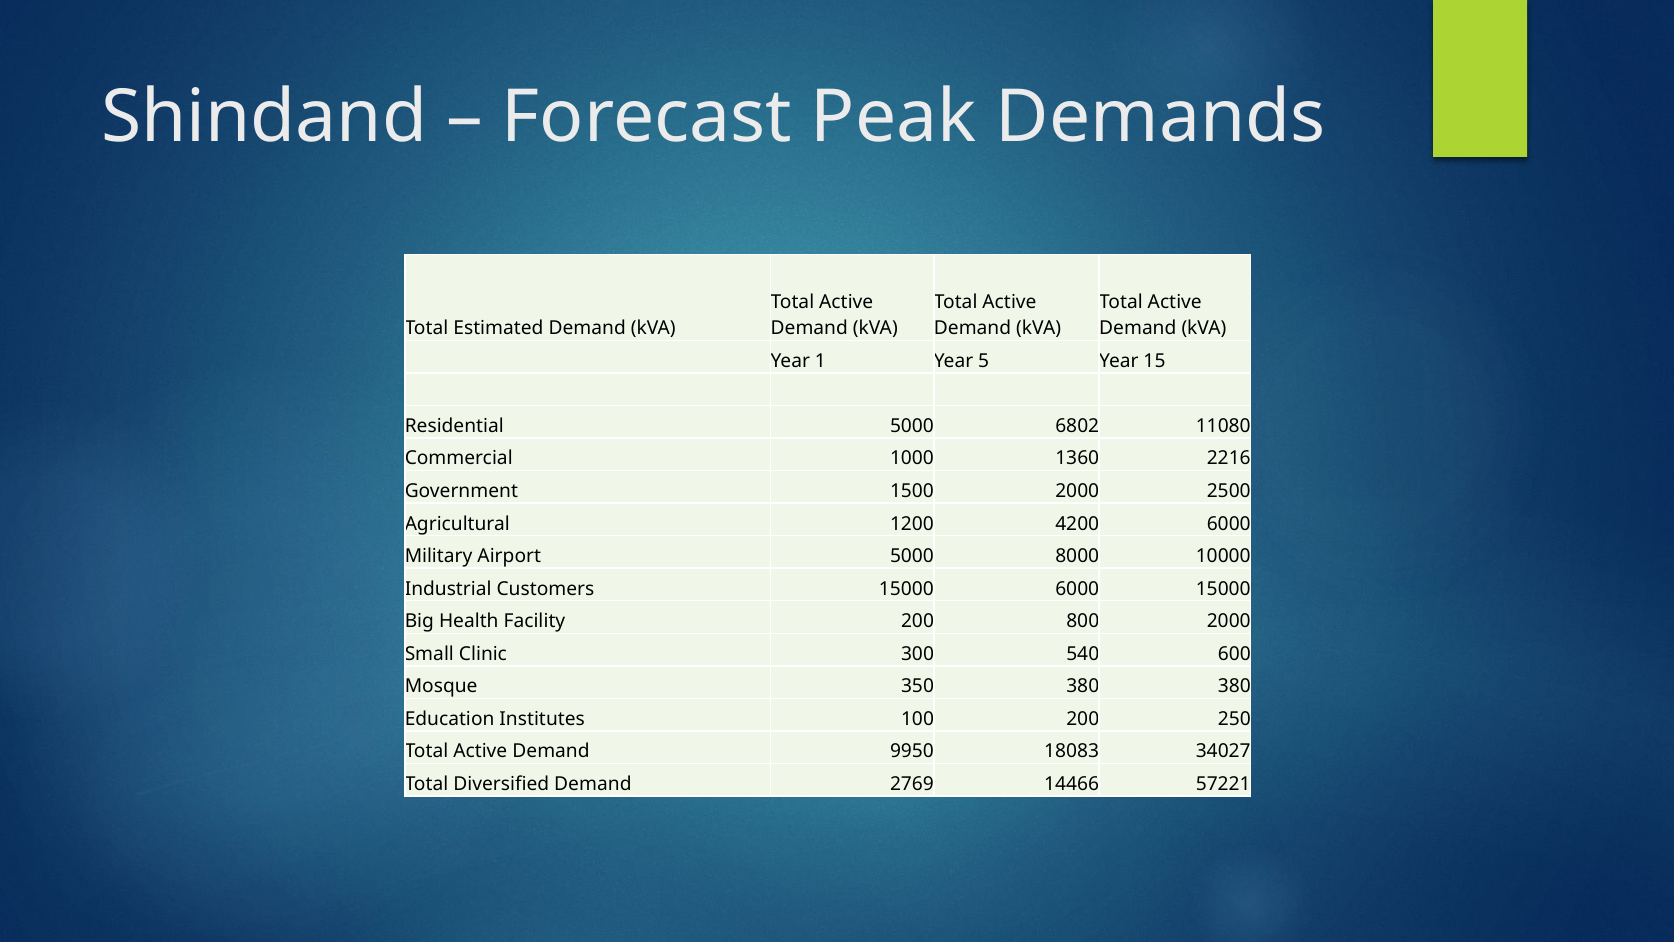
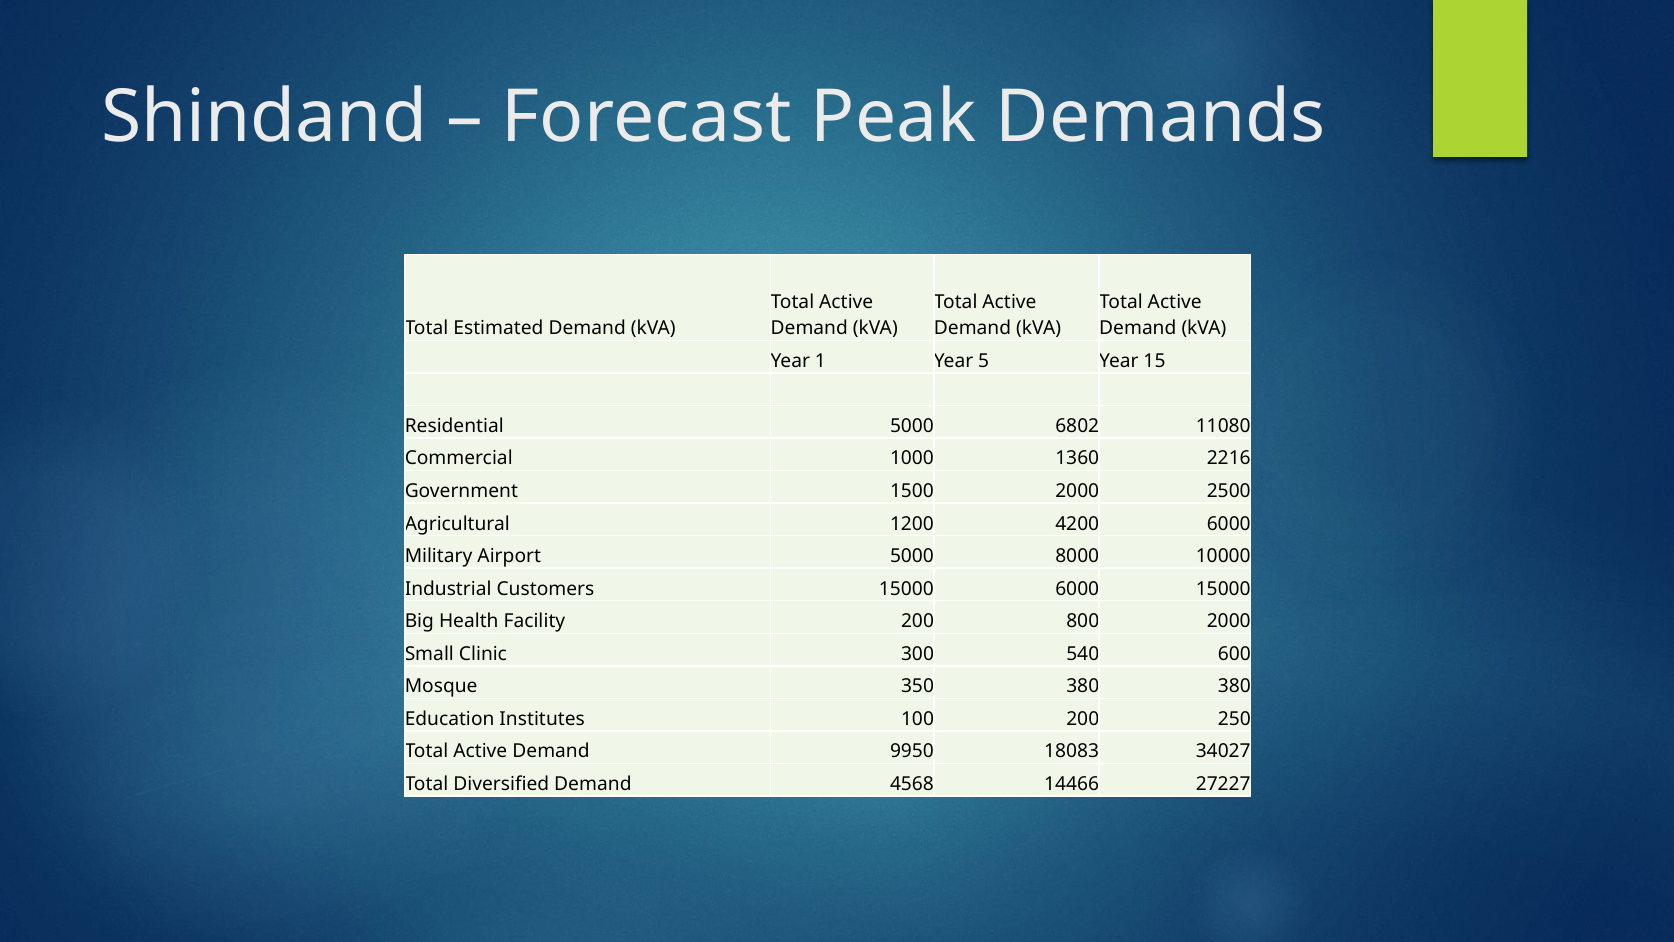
2769: 2769 -> 4568 (912, 784)
57221: 57221 -> 27227 (1223, 784)
